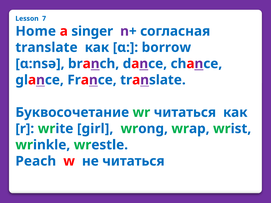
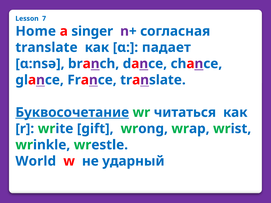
borrow: borrow -> падает (166, 47)
Буквосочетание underline: none -> present (72, 113)
girl: girl -> gift (95, 129)
Peach: Peach -> World (36, 161)
не читaться: читaться -> ударный (133, 161)
